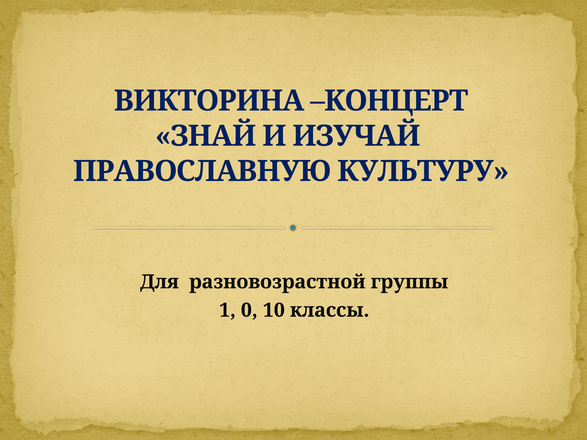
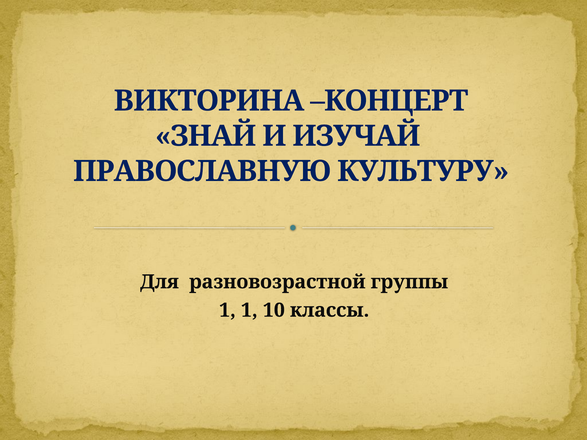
1 0: 0 -> 1 (249, 310)
